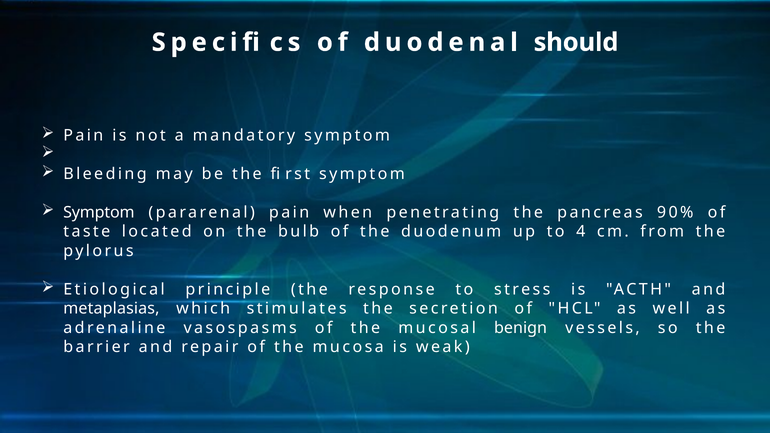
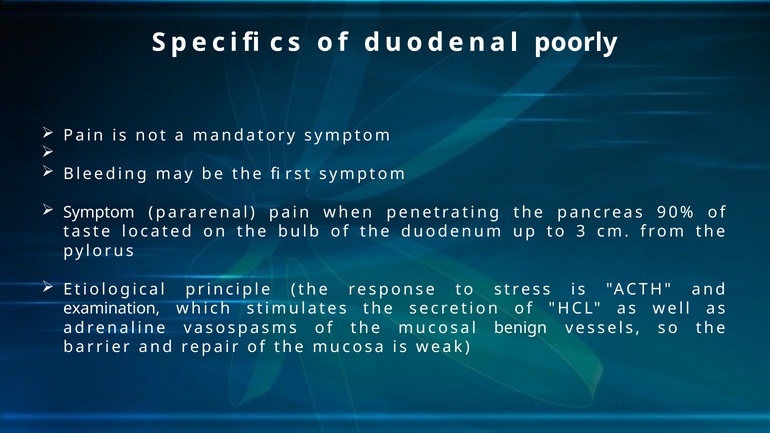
should: should -> poorly (576, 42)
4: 4 -> 3 (581, 232)
metaplasias: metaplasias -> examination (112, 309)
